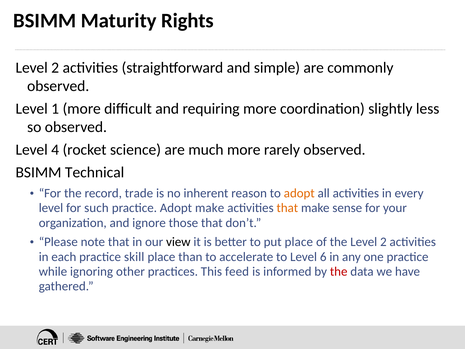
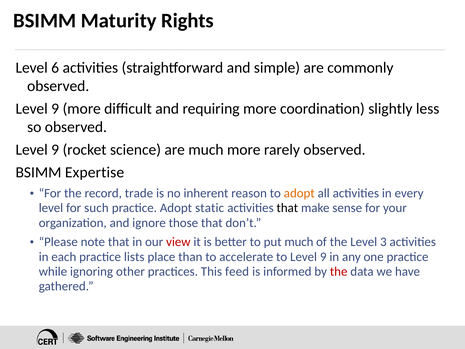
2: 2 -> 6 (55, 68)
1: 1 -> 9 (55, 109)
4: 4 -> 9 (55, 150)
Technical: Technical -> Expertise (95, 172)
Adopt make: make -> static (210, 208)
that colour: orange -> black (287, 208)
view colour: black -> red (178, 242)
put place: place -> much (299, 242)
the Level 2: 2 -> 3 (383, 242)
skill: skill -> lists (134, 257)
to Level 6: 6 -> 9 (323, 257)
